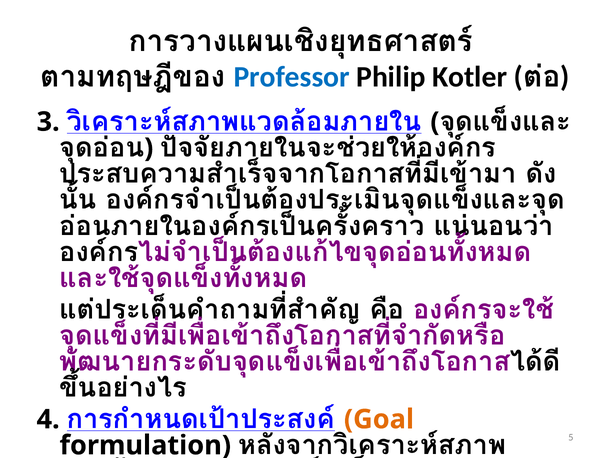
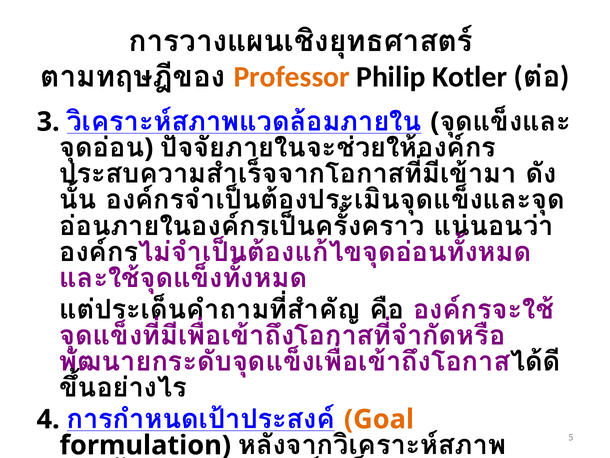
Professor colour: blue -> orange (292, 77)
